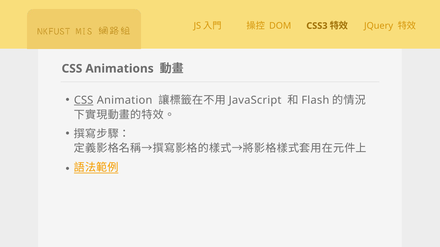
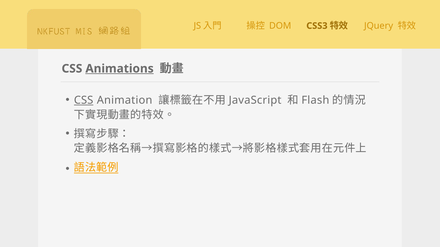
Animations underline: none -> present (120, 69)
